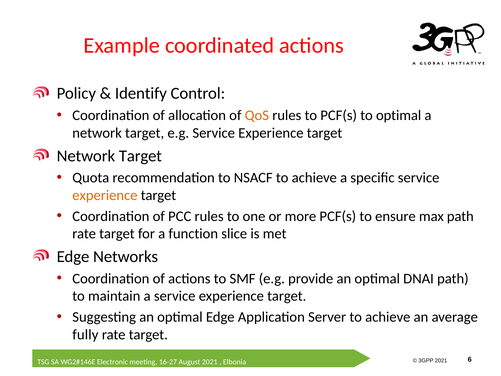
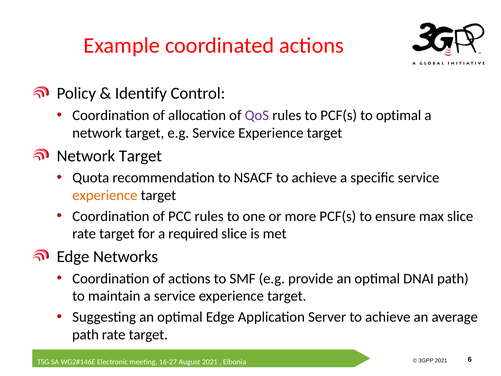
QoS colour: orange -> purple (257, 115)
max path: path -> slice (460, 216)
function: function -> required (193, 234)
fully: fully -> path (86, 334)
